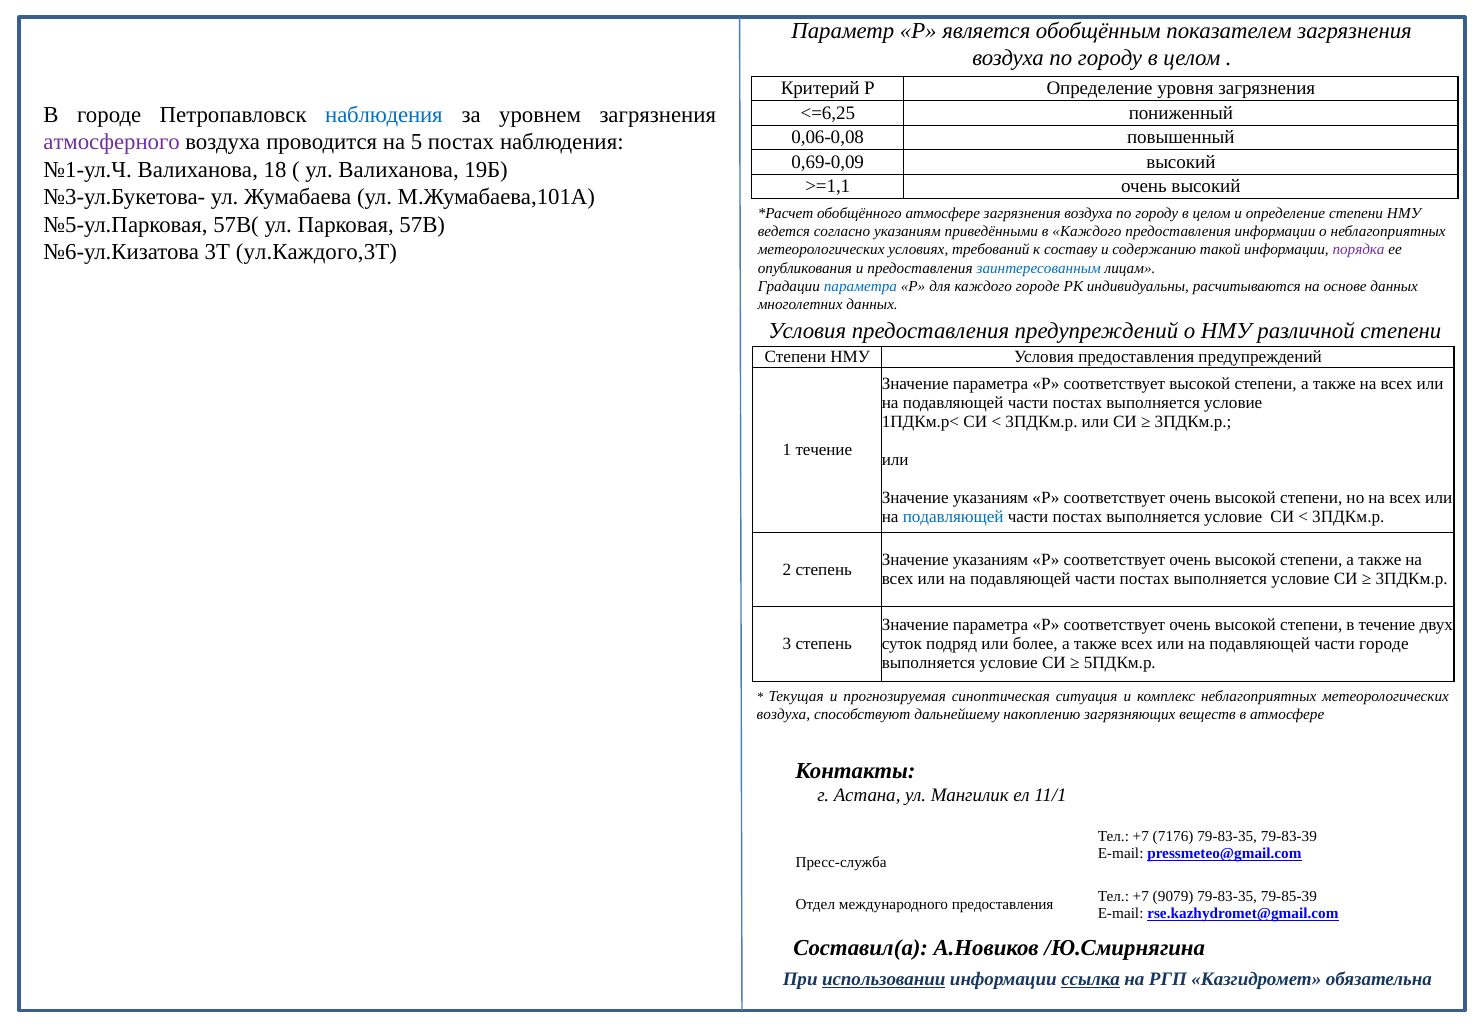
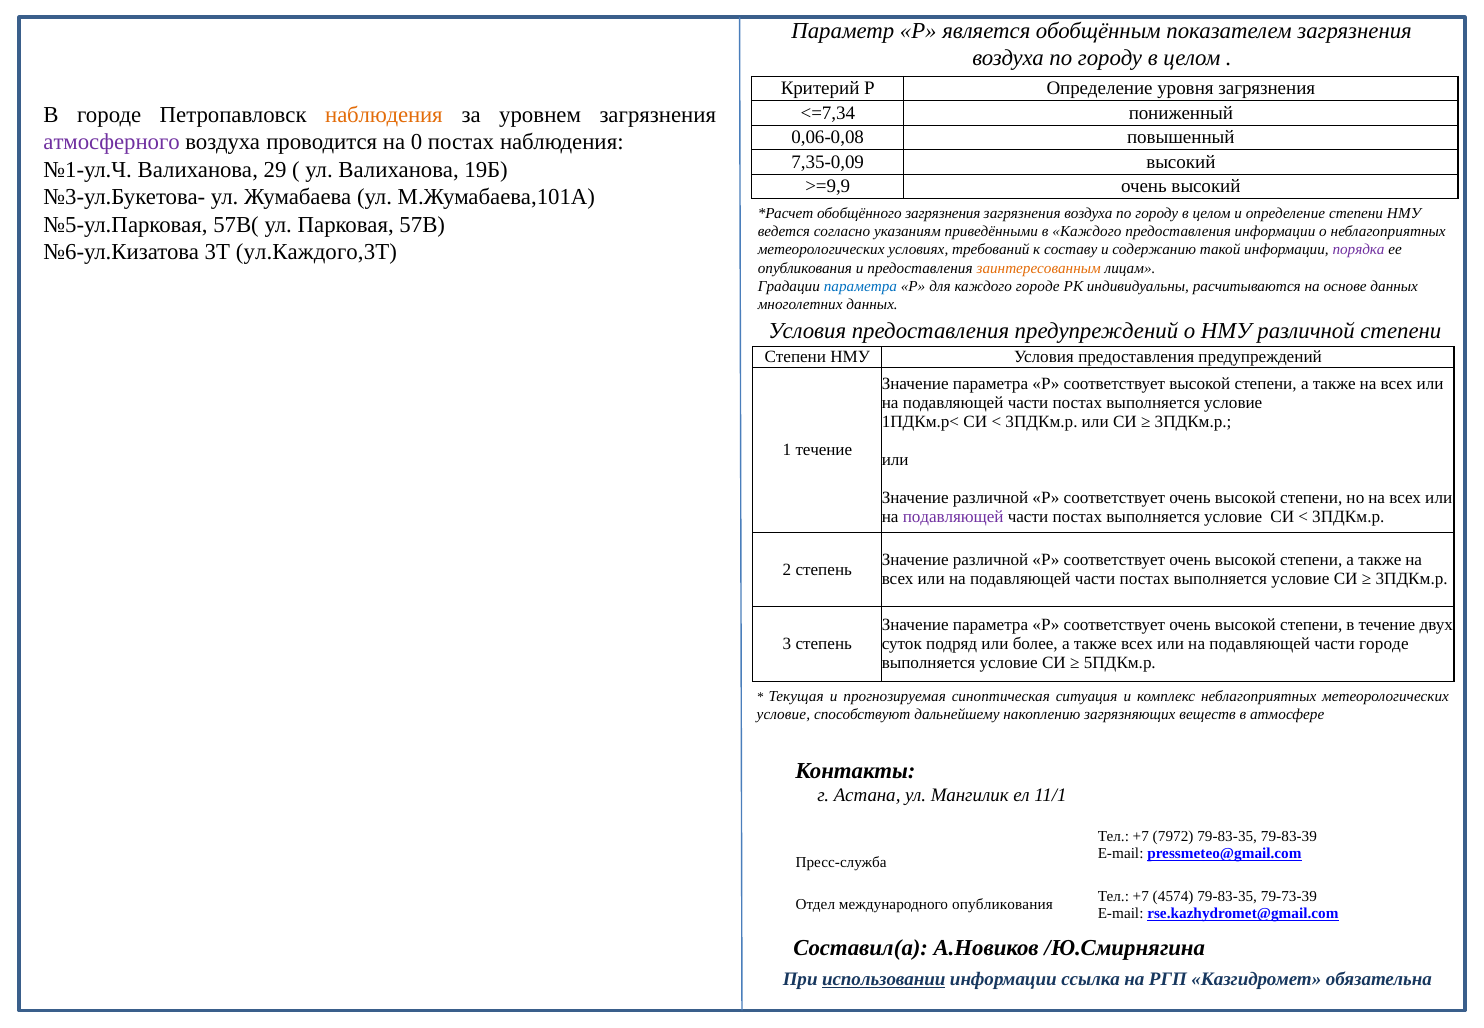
<=6,25: <=6,25 -> <=7,34 (828, 113)
наблюдения colour: blue -> orange (384, 115)
5: 5 -> 0 (416, 142)
0,69-0,09: 0,69-0,09 -> 7,35-0,09 (828, 162)
18: 18 -> 29 (275, 170)
>=1,1: >=1,1 -> >=9,9 (828, 186)
обобщённого атмосфере: атмосфере -> загрязнения (943, 213)
заинтересованным colour: blue -> orange (1039, 268)
указаниям: указаниям -> различной (991, 497)
подавляющей colour: blue -> purple (953, 516)
указаниям: указаниям -> различной (991, 560)
воздуха: воздуха -> условие (783, 714)
7176: 7176 -> 7972 (1173, 836)
9079: 9079 -> 4574 (1173, 896)
79-85-39: 79-85-39 -> 79-73-39 (1289, 896)
международного предоставления: предоставления -> опубликования (1002, 904)
ссылка underline: present -> none (1091, 978)
